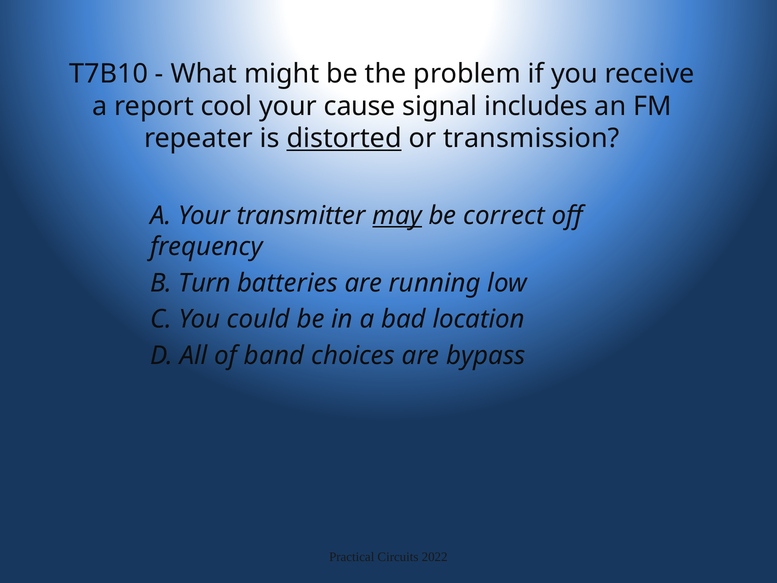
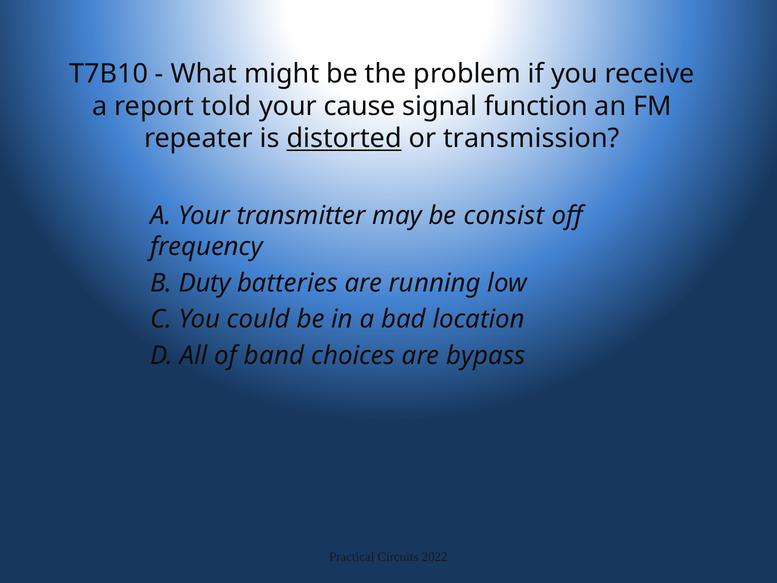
cool: cool -> told (226, 106)
includes: includes -> function (536, 106)
may underline: present -> none (397, 215)
correct: correct -> consist (504, 215)
Turn: Turn -> Duty (205, 283)
